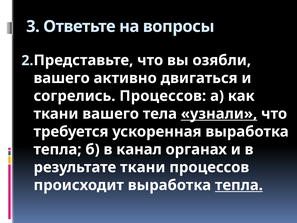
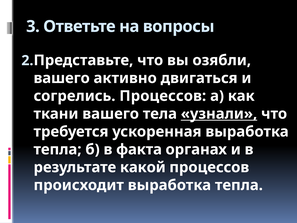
канал: канал -> факта (139, 149)
результате ткани: ткани -> какой (143, 167)
тепла underline: present -> none (239, 185)
